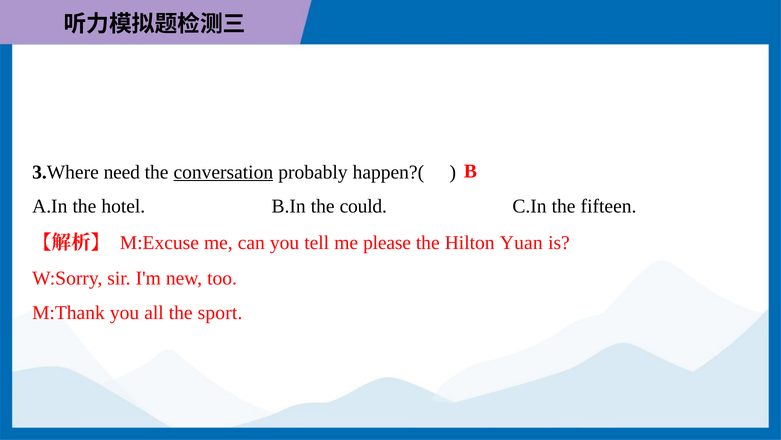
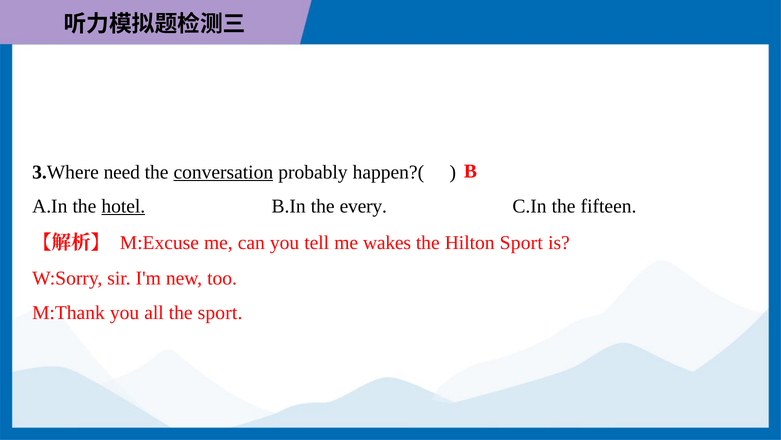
hotel underline: none -> present (123, 206)
could: could -> every (363, 206)
please: please -> wakes (387, 242)
Hilton Yuan: Yuan -> Sport (521, 242)
